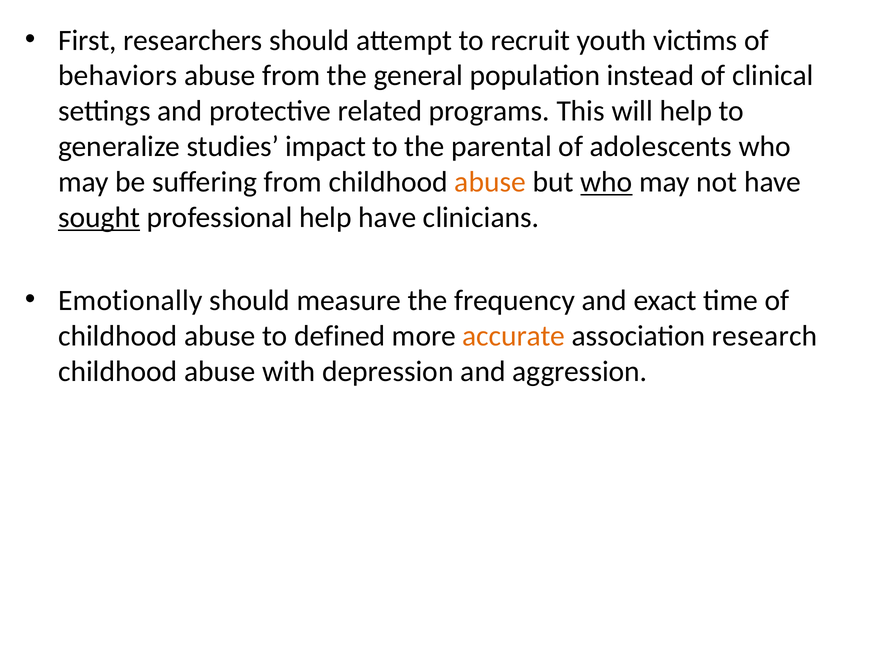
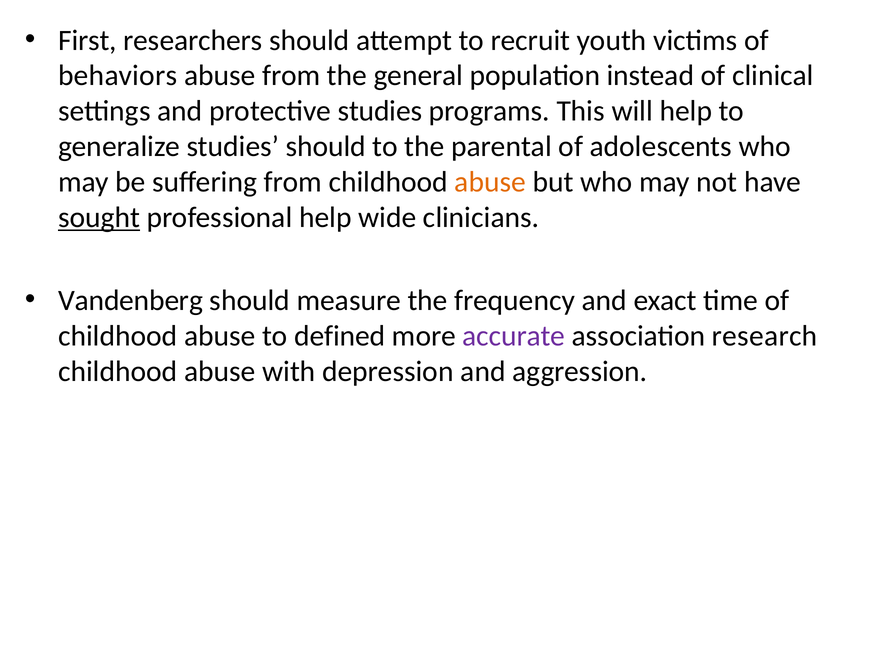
protective related: related -> studies (380, 111)
studies impact: impact -> should (326, 147)
who underline: present -> none (606, 182)
help have: have -> wide (387, 218)
Emotionally: Emotionally -> Vandenberg (131, 300)
accurate colour: orange -> purple (514, 336)
